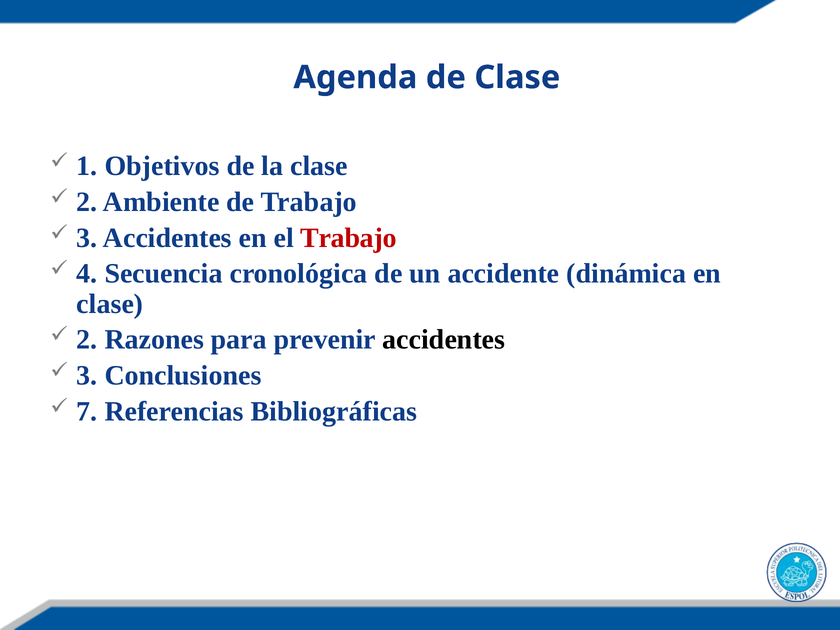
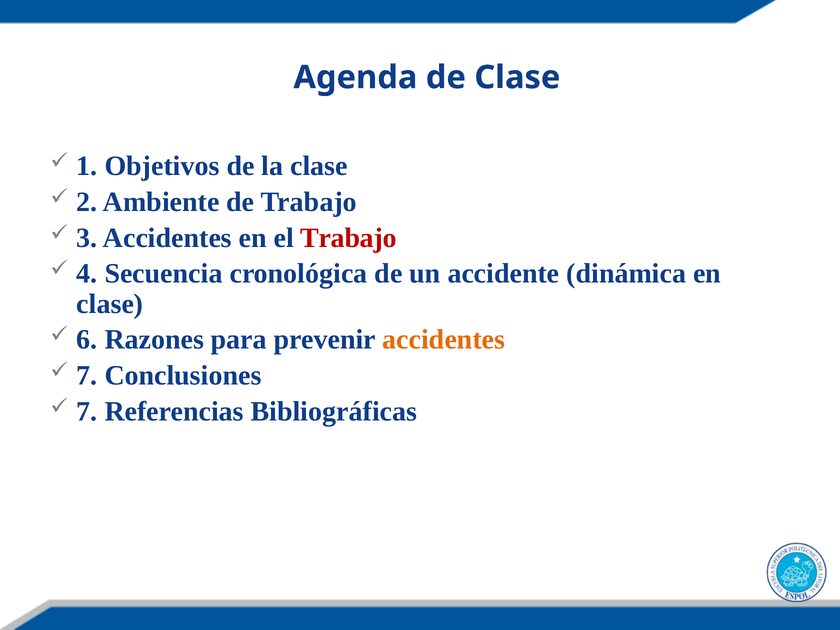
2: 2 -> 6 (87, 340)
accidentes colour: black -> orange (444, 340)
3: 3 -> 7 (87, 375)
